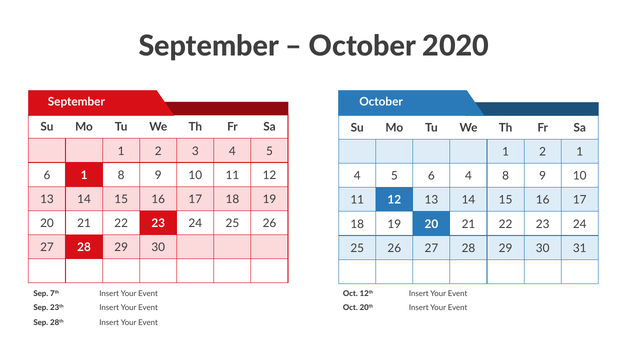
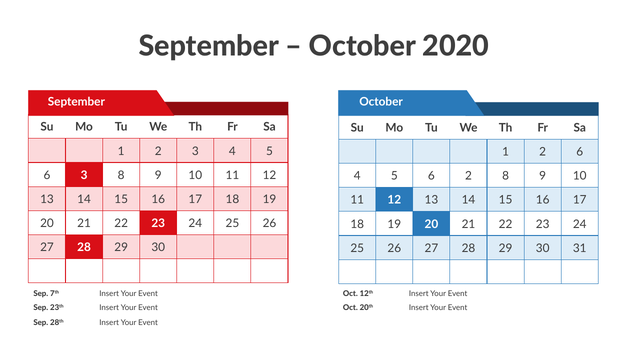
2 1: 1 -> 6 (580, 152)
6 1: 1 -> 3 (84, 175)
6 4: 4 -> 2 (468, 176)
